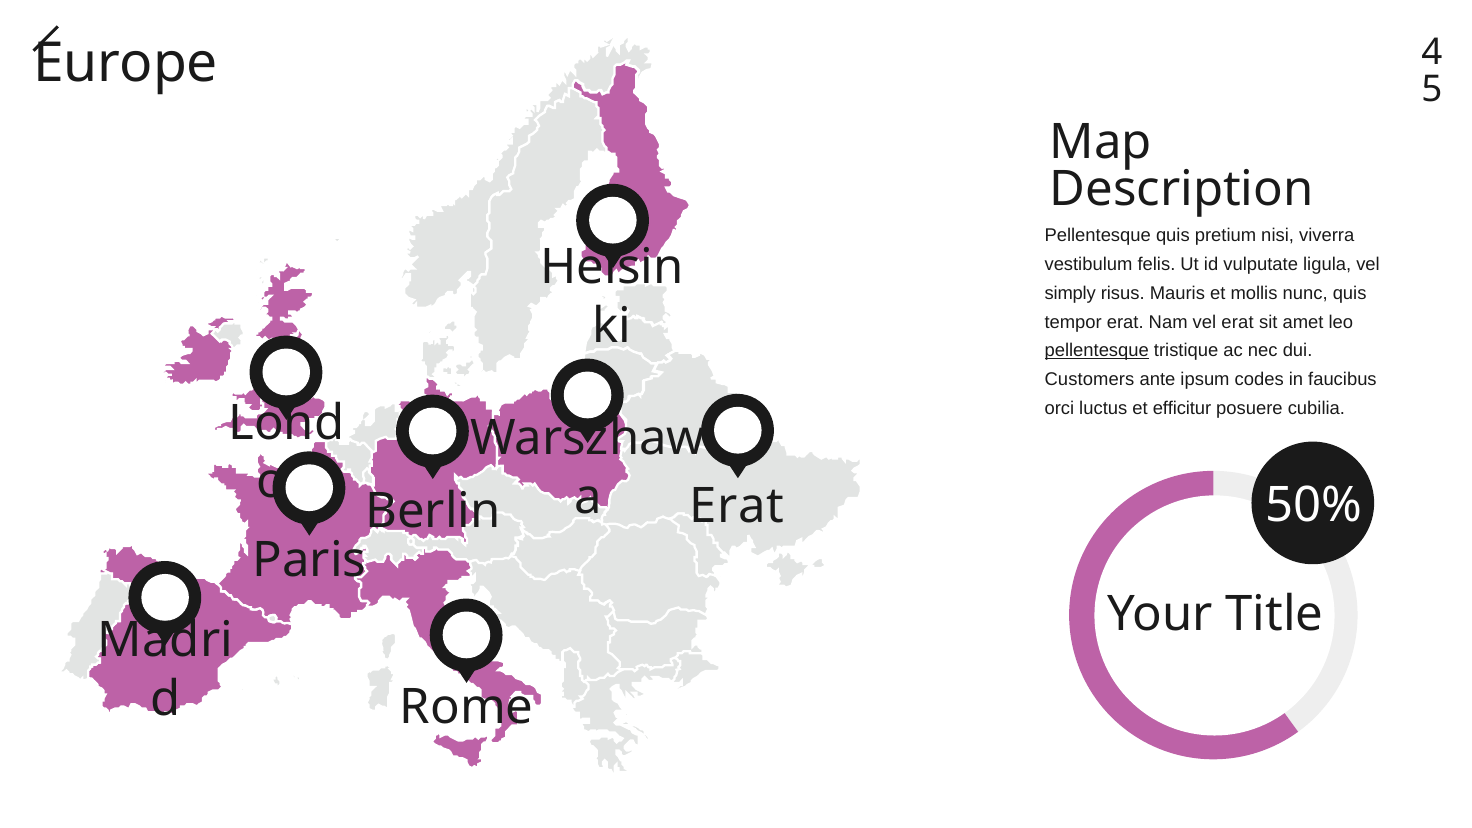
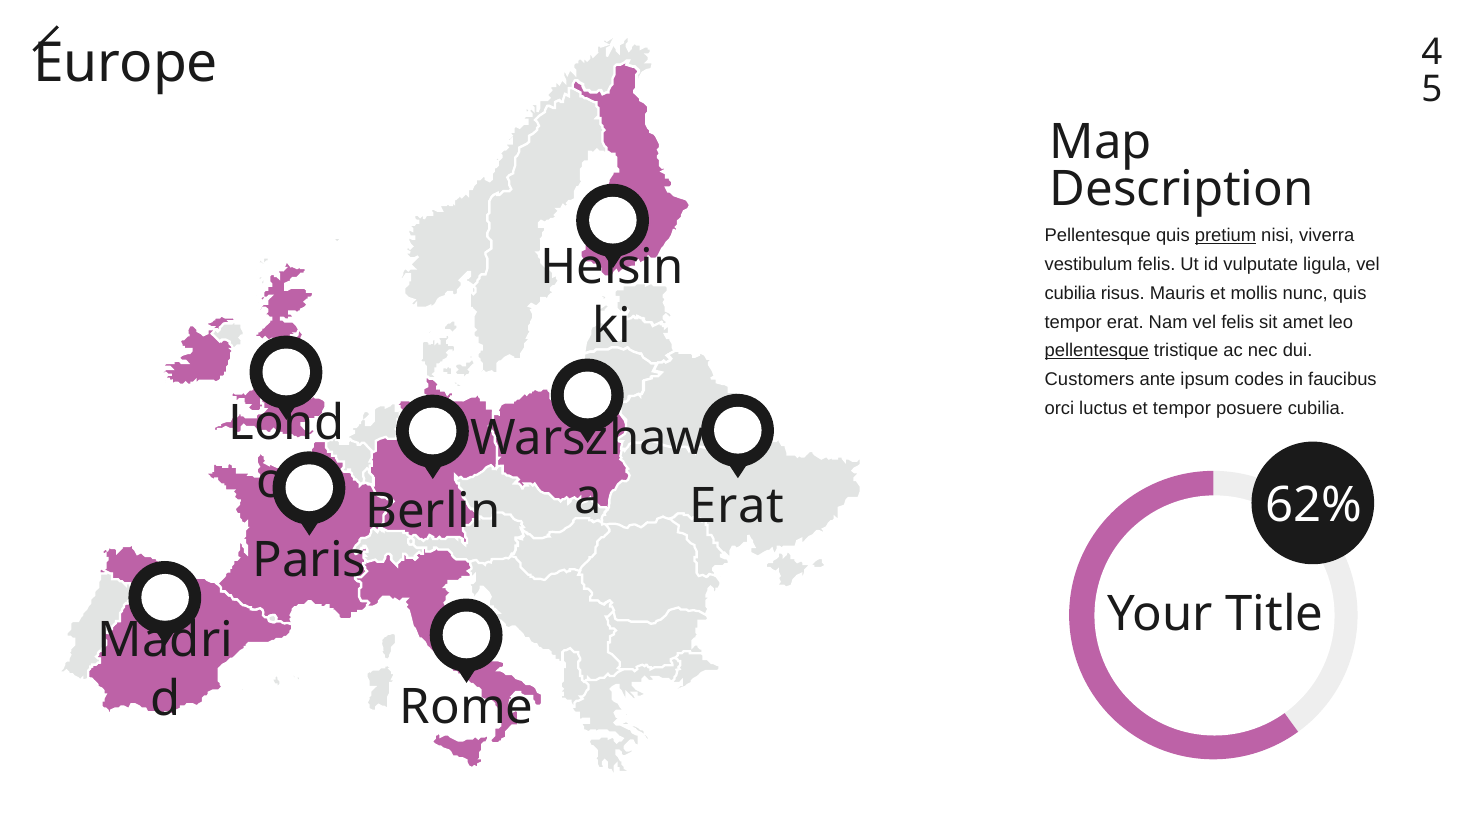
pretium underline: none -> present (1226, 236)
simply: simply -> cubilia (1070, 293)
vel erat: erat -> felis (1238, 322)
et efficitur: efficitur -> tempor (1182, 408)
50%: 50% -> 62% (1314, 505)
